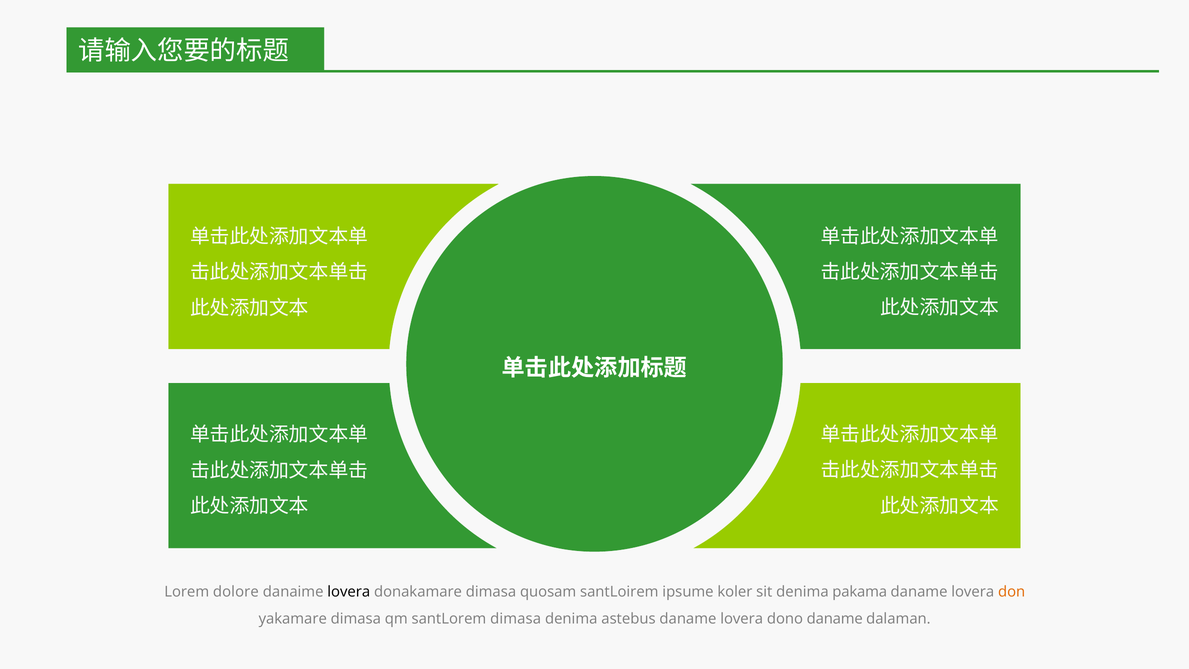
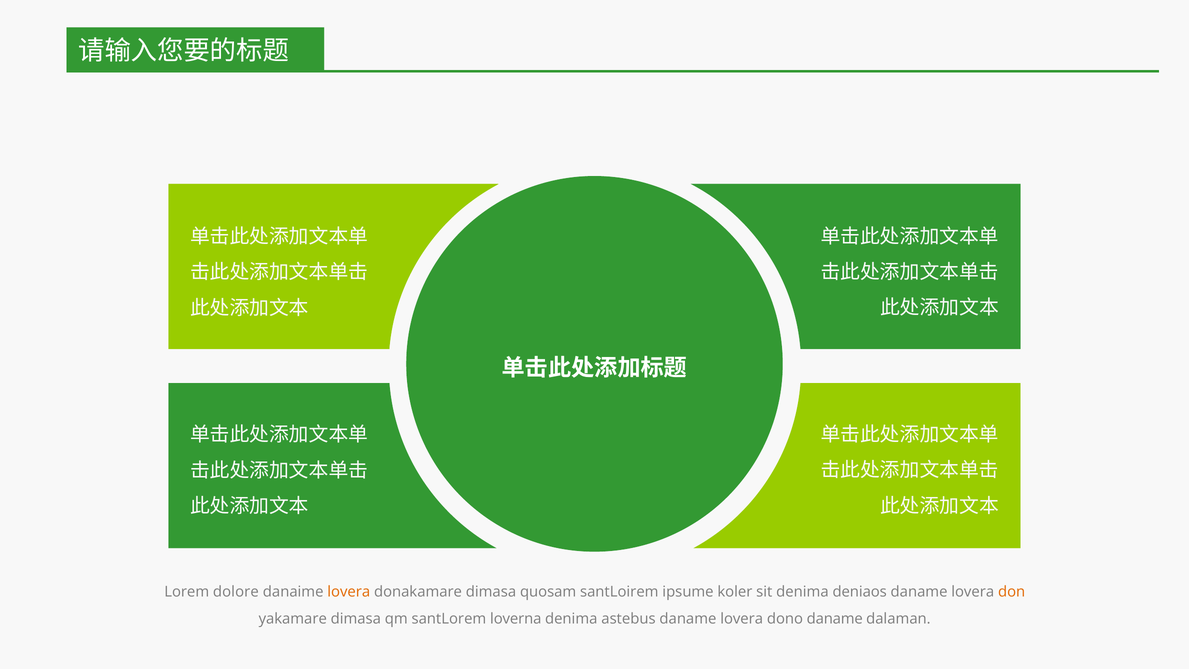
lovera colour: black -> orange (349, 592)
pakama: pakama -> deniaos (860, 592)
santLorem dimasa: dimasa -> loverna (516, 619)
